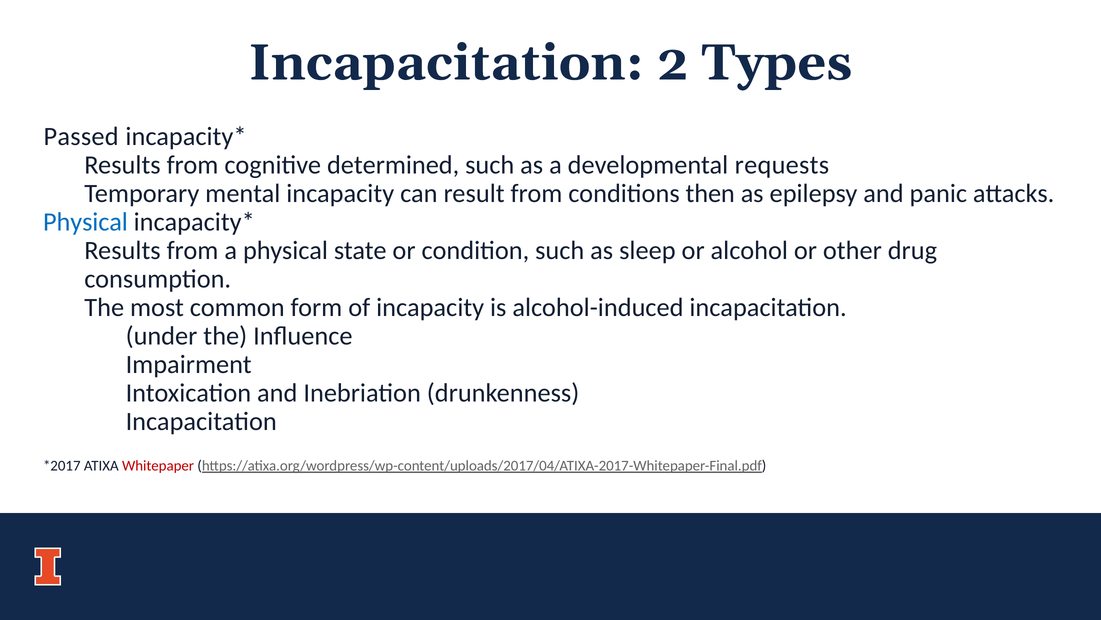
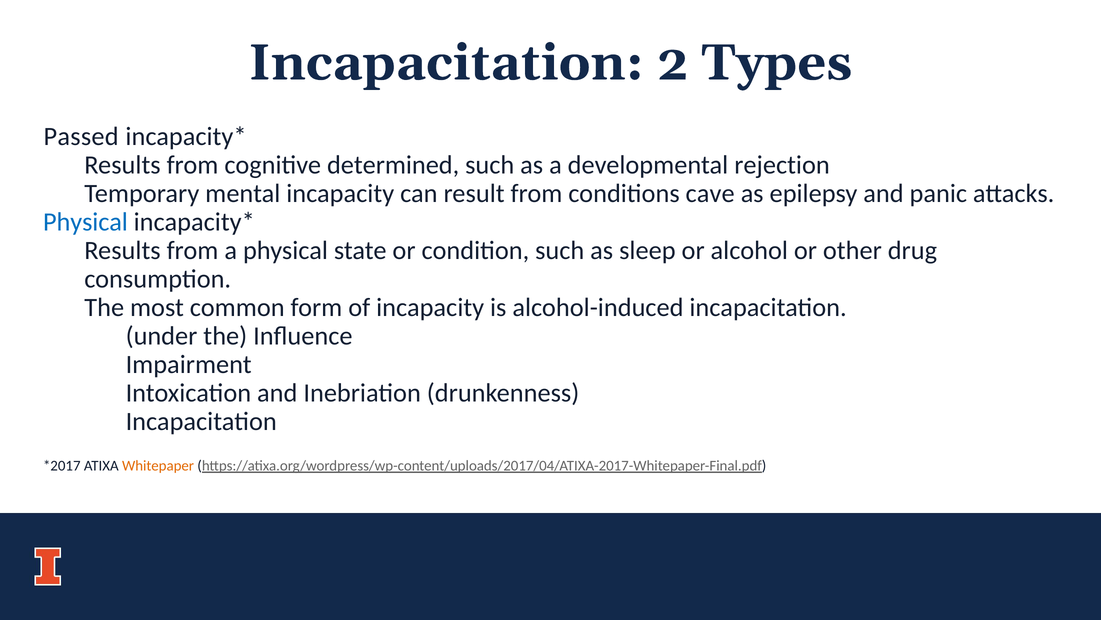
requests: requests -> rejection (782, 165)
then: then -> cave (710, 193)
Whitepaper colour: red -> orange (158, 465)
